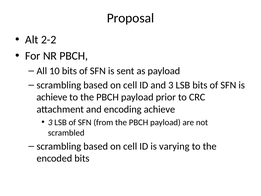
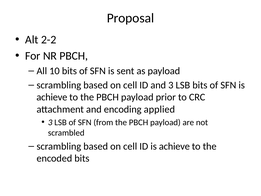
encoding achieve: achieve -> applied (159, 109)
ID is varying: varying -> achieve (174, 146)
